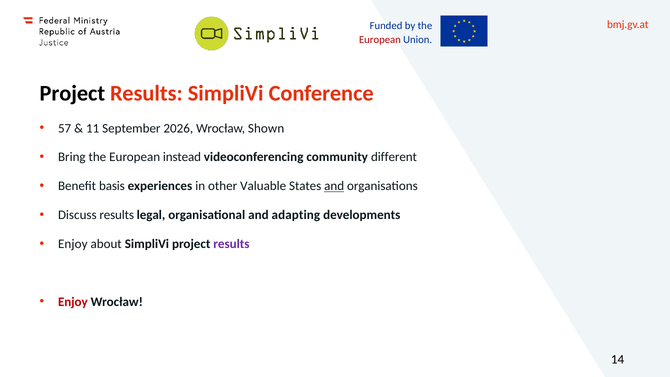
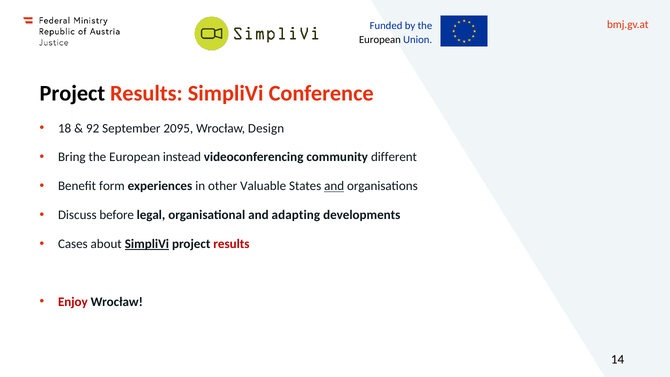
European colour: red -> black (380, 40)
57: 57 -> 18 (65, 128)
11: 11 -> 92 (93, 128)
2026: 2026 -> 2095 (178, 128)
Shown: Shown -> Design (266, 128)
basis: basis -> form (112, 186)
Discuss results: results -> before (117, 215)
Enjoy: Enjoy -> Cases (73, 244)
SimpliVi underline: none -> present (147, 244)
results colour: purple -> red (231, 244)
